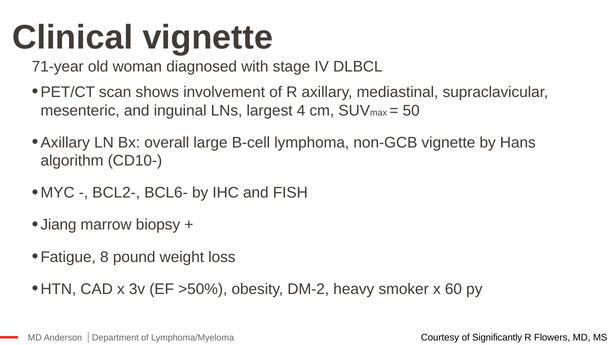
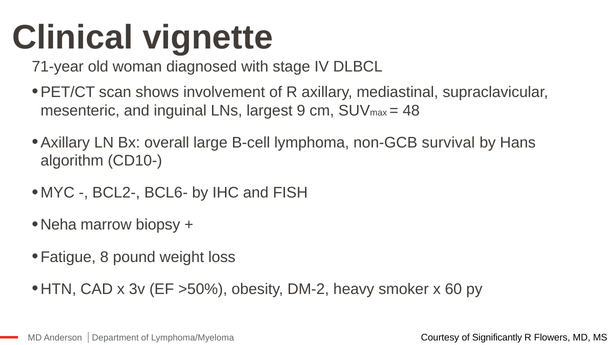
4: 4 -> 9 (301, 110)
50: 50 -> 48 (411, 110)
non-GCB vignette: vignette -> survival (448, 142)
Jiang: Jiang -> Neha (58, 225)
